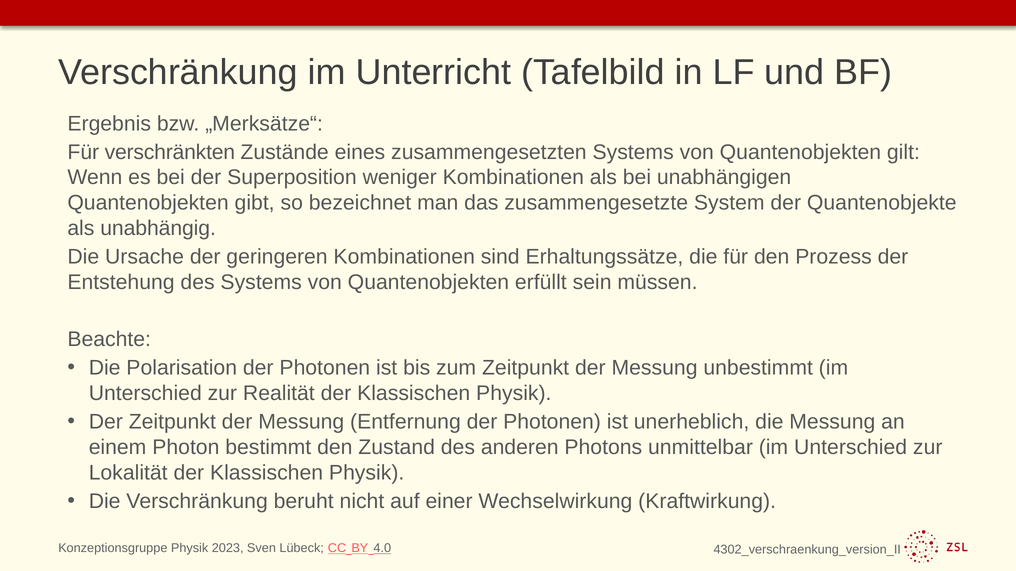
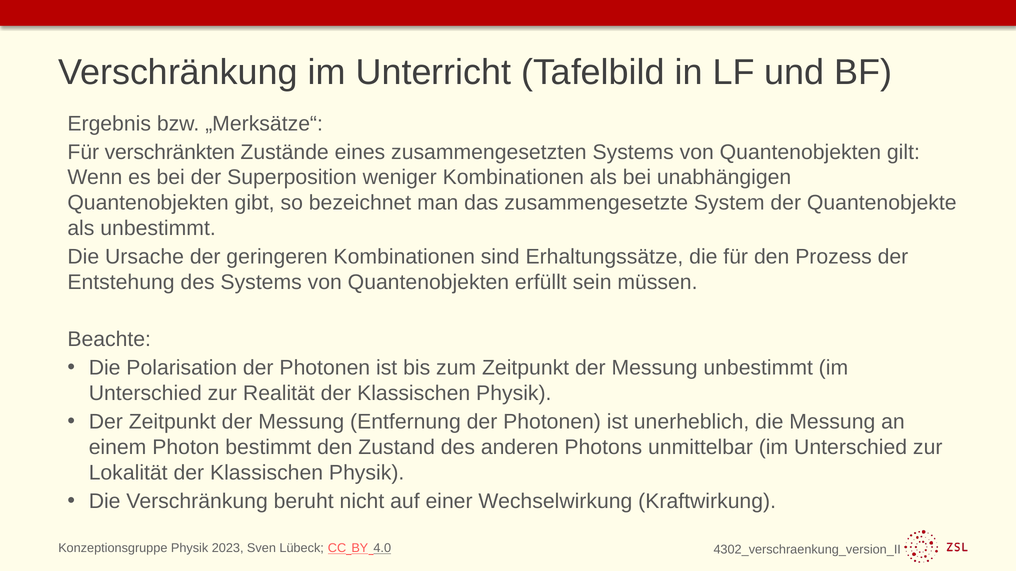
als unabhängig: unabhängig -> unbestimmt (158, 228)
